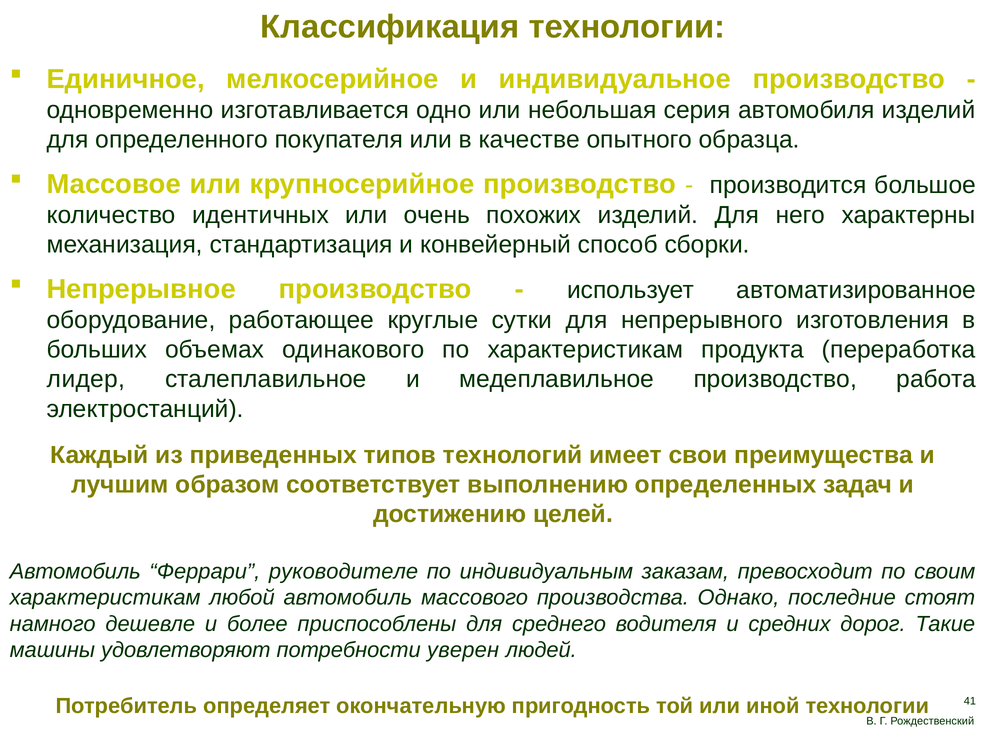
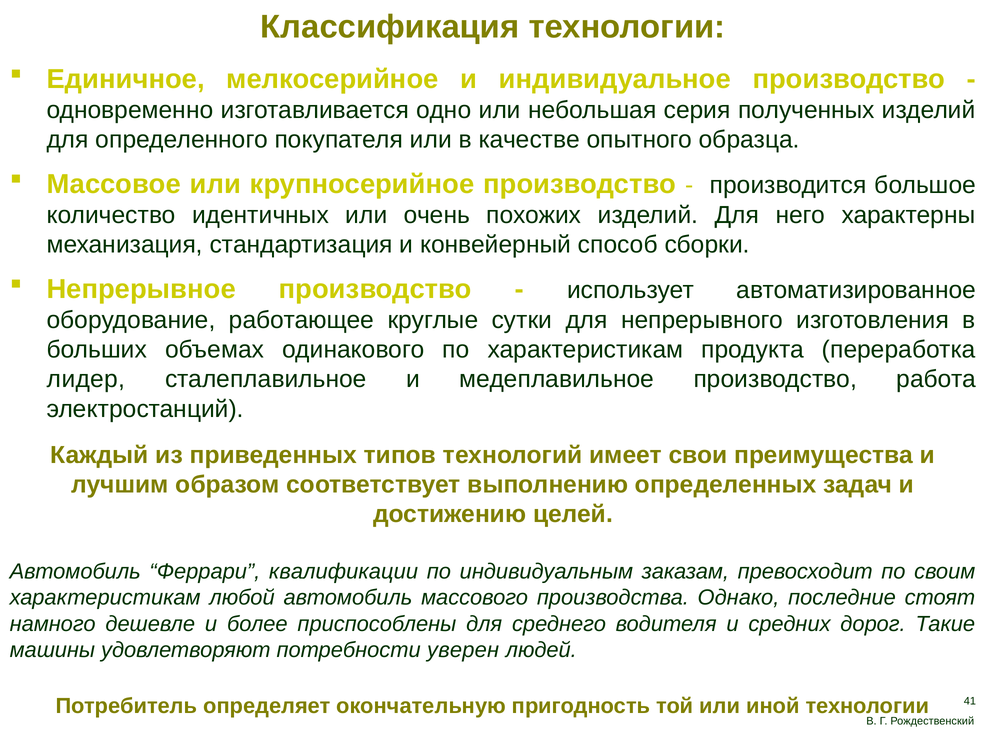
автомобиля: автомобиля -> полученных (806, 110)
руководителе: руководителе -> квалификации (344, 572)
